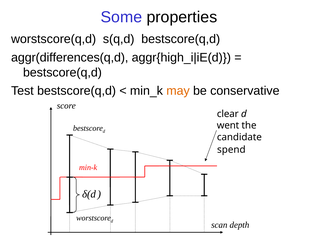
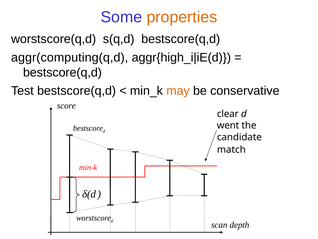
properties colour: black -> orange (182, 17)
aggr(differences(q,d: aggr(differences(q,d -> aggr(computing(q,d (70, 57)
spend: spend -> match (231, 149)
